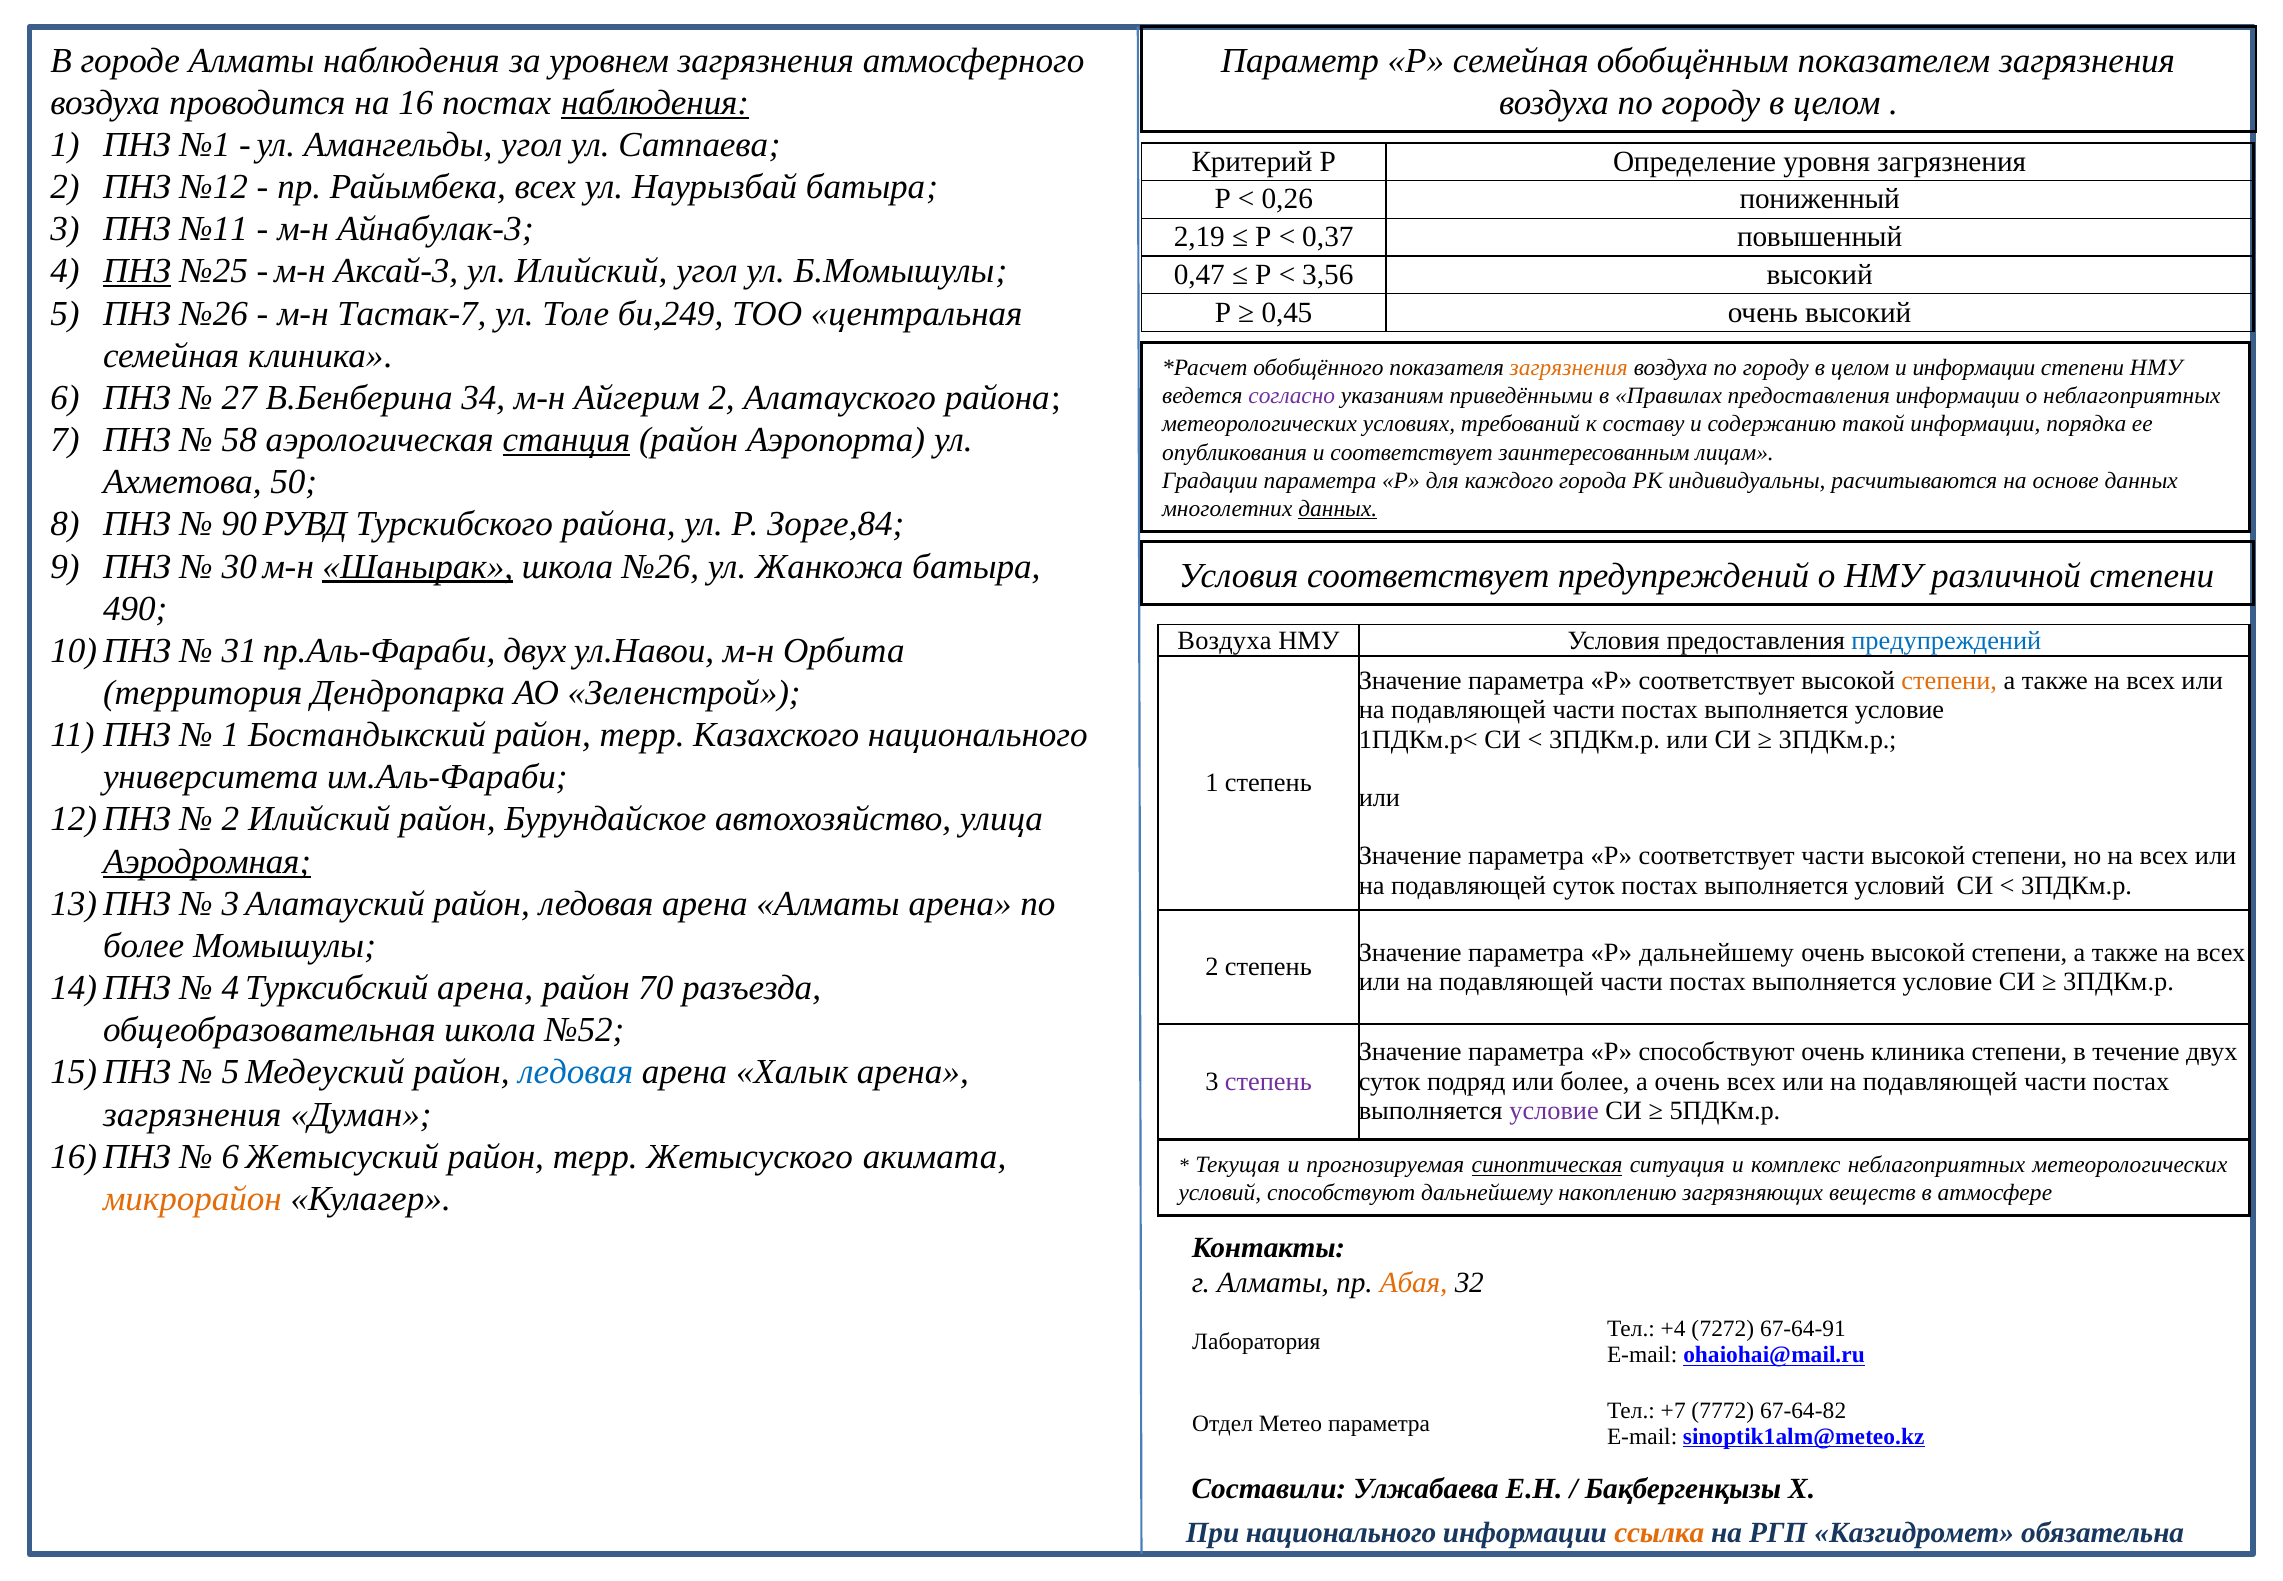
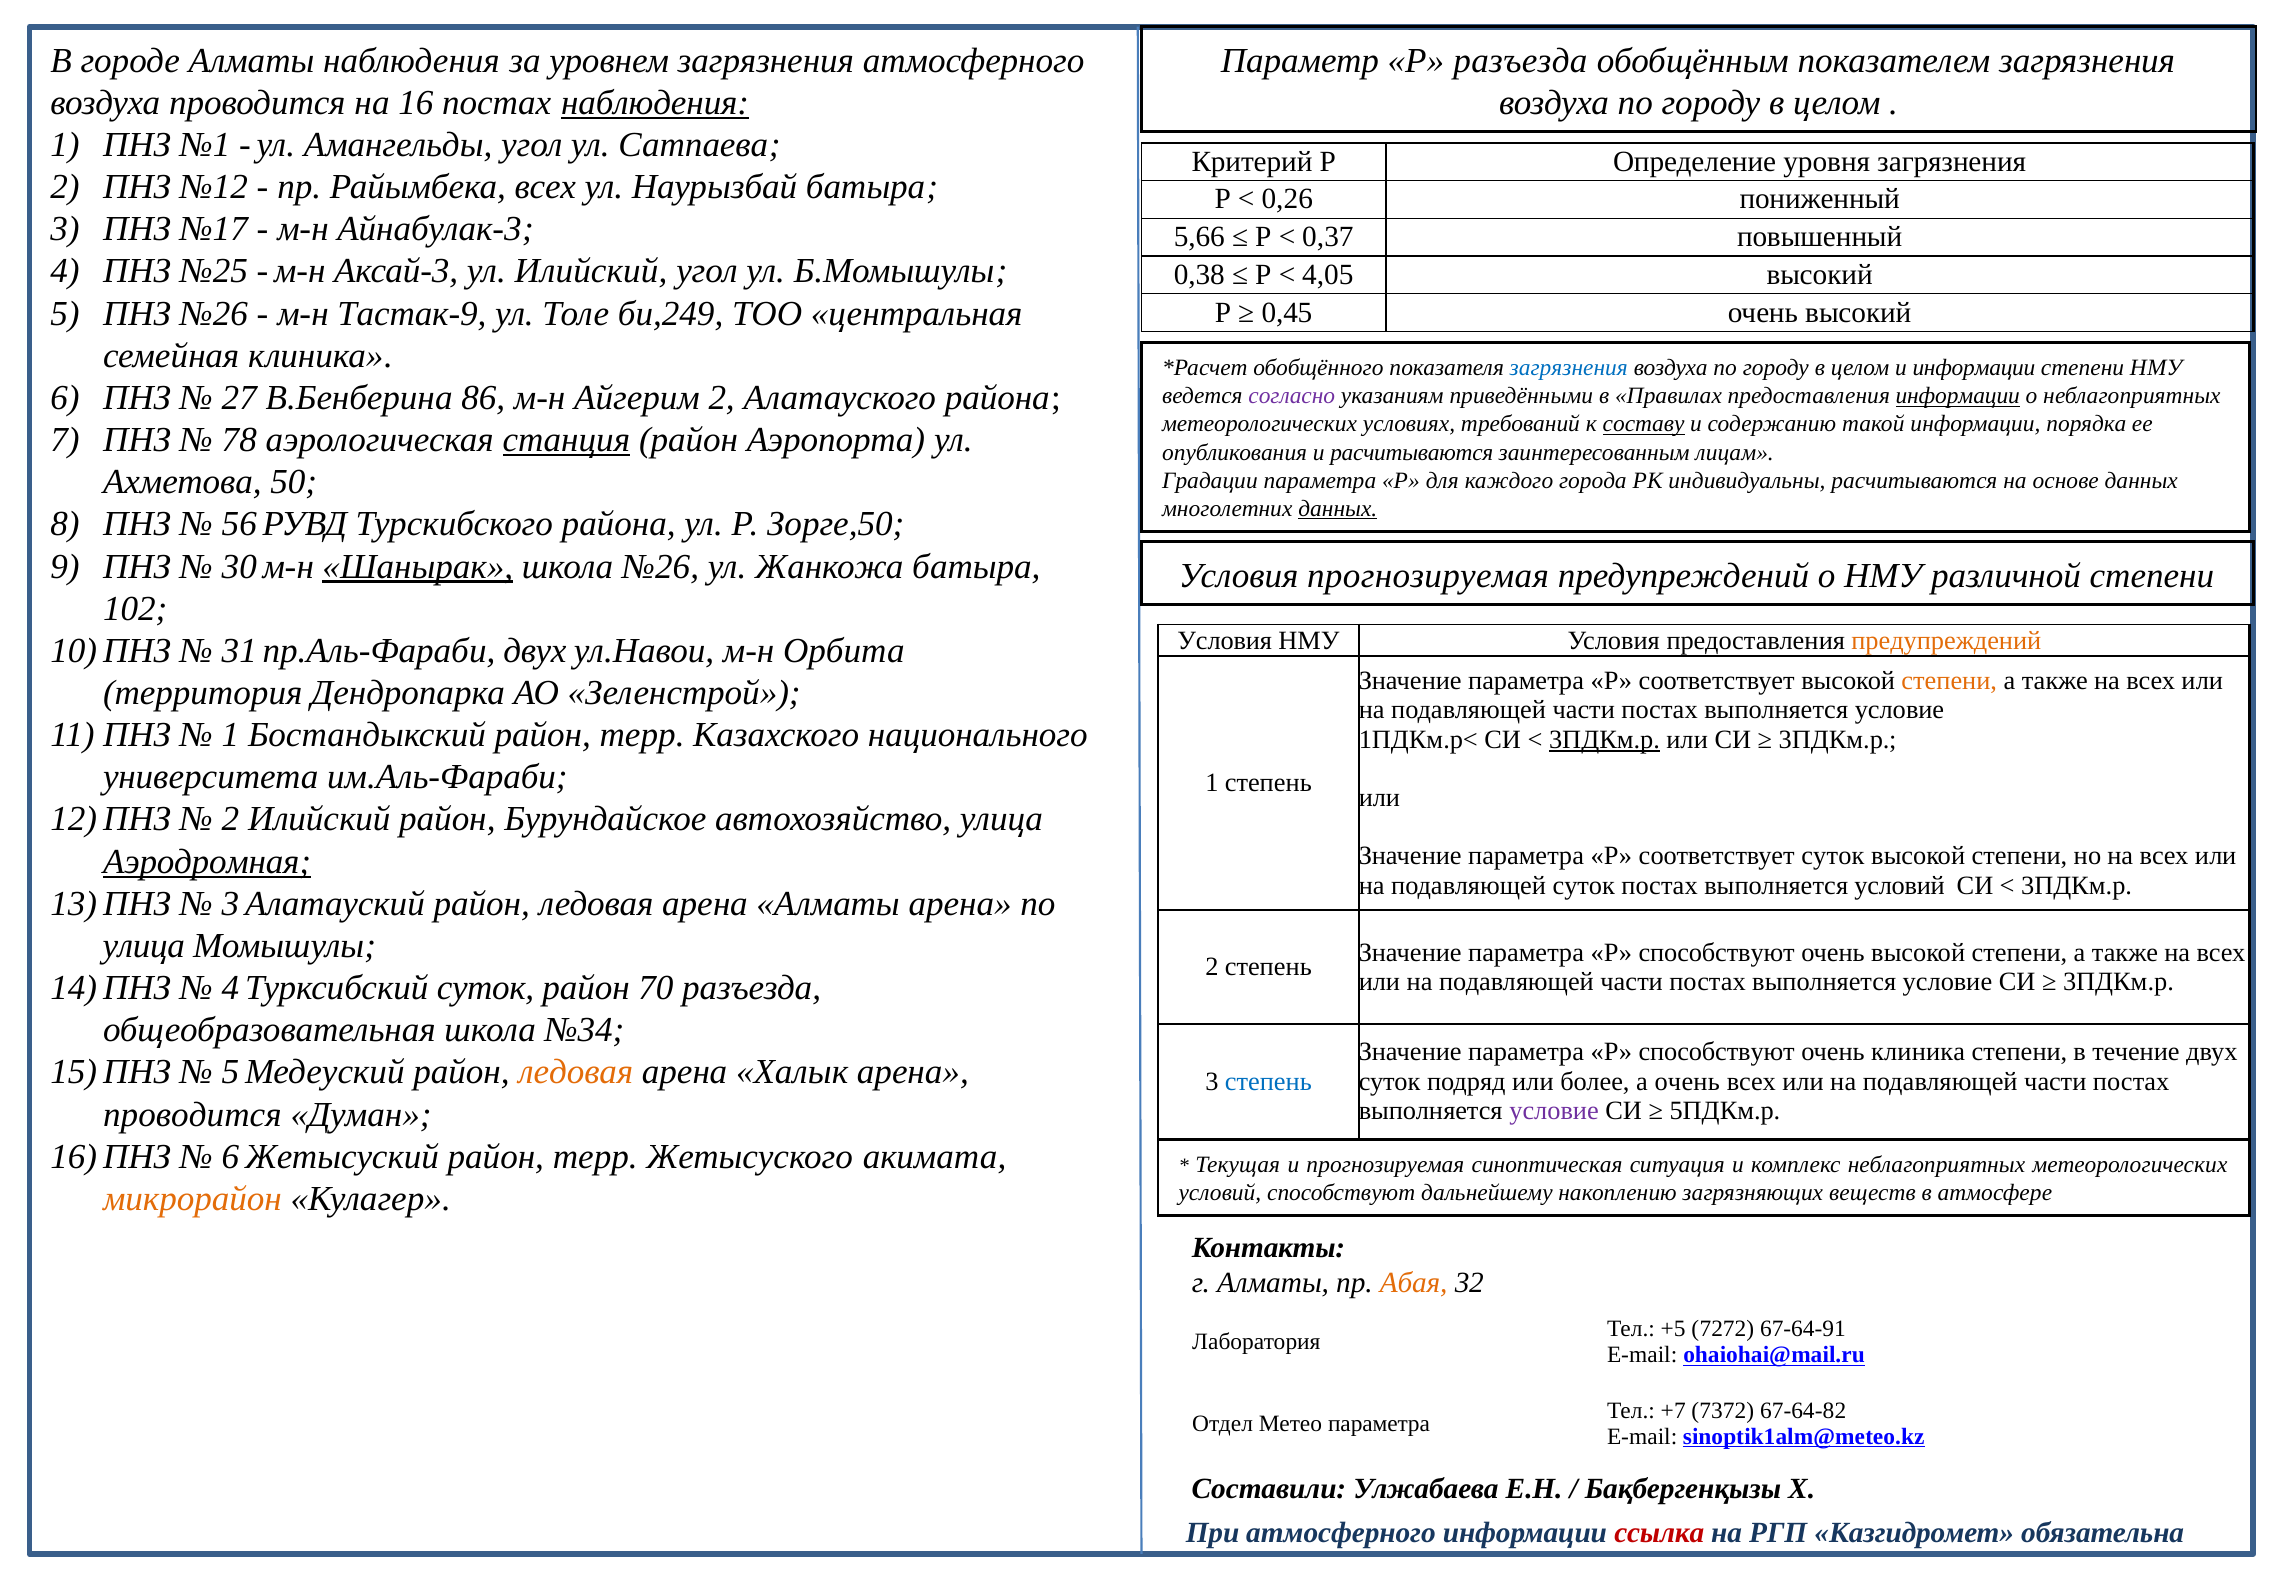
Р семейная: семейная -> разъезда (1520, 61)
№11: №11 -> №17 (214, 229)
2,19: 2,19 -> 5,66 (1199, 237)
ПНЗ underline: present -> none (137, 271)
0,47: 0,47 -> 0,38 (1199, 275)
3,56: 3,56 -> 4,05 (1328, 275)
Тастак-7: Тастак-7 -> Тастак-9 (412, 313)
загрязнения colour: orange -> blue (1569, 368)
34: 34 -> 86 (483, 398)
информации underline: none -> present (1958, 396)
составу underline: none -> present (1644, 424)
58: 58 -> 78 (239, 440)
и соответствует: соответствует -> расчитываются (1412, 452)
90: 90 -> 56 (239, 524)
Зорге,84: Зорге,84 -> Зорге,50 (836, 524)
Условия соответствует: соответствует -> прогнозируемая (1428, 575)
490: 490 -> 102 (135, 608)
Воздуха: Воздуха -> Условия (1225, 640)
предупреждений colour: blue -> orange (1946, 640)
3ПДКм.р underline: none -> present (1605, 739)
соответствует части: части -> суток (1833, 856)
более: более -> улица (144, 946)
дальнейшему: дальнейшему -> способствуют (1717, 952)
Турксибский арена: арена -> суток (486, 988)
№52: №52 -> №34 (584, 1030)
ледовая colour: blue -> orange (576, 1072)
степень colour: purple -> blue (1268, 1081)
загрязнения: загрязнения -> проводится (192, 1114)
синоптическая underline: present -> none (1547, 1165)
+4: +4 -> +5 (1673, 1328)
7772: 7772 -> 7372 (1723, 1410)
При национального: национального -> атмосферного (1341, 1533)
ссылка colour: orange -> red (1659, 1533)
